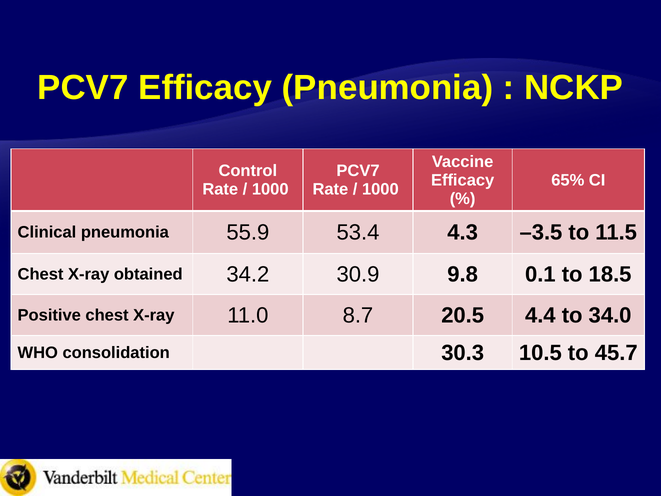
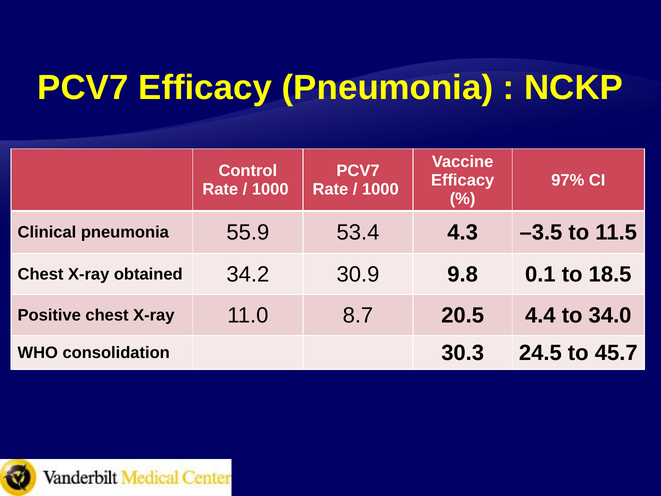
65%: 65% -> 97% (568, 180)
10.5: 10.5 -> 24.5 (540, 353)
